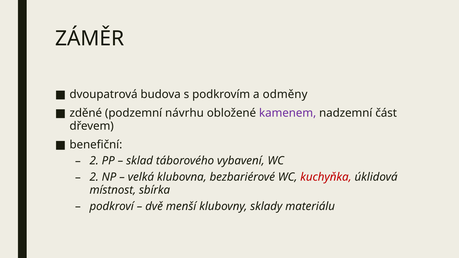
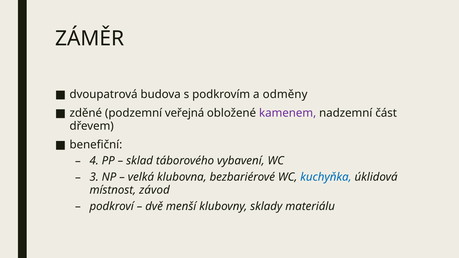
návrhu: návrhu -> veřejná (185, 113)
2: 2 -> 4 (94, 161)
2: 2 -> 3 (94, 177)
kuchyňka colour: red -> blue (326, 177)
sbírka: sbírka -> závod (154, 190)
